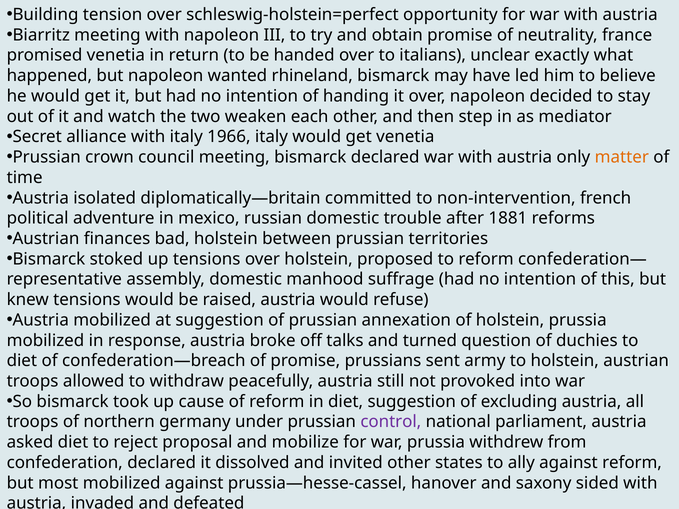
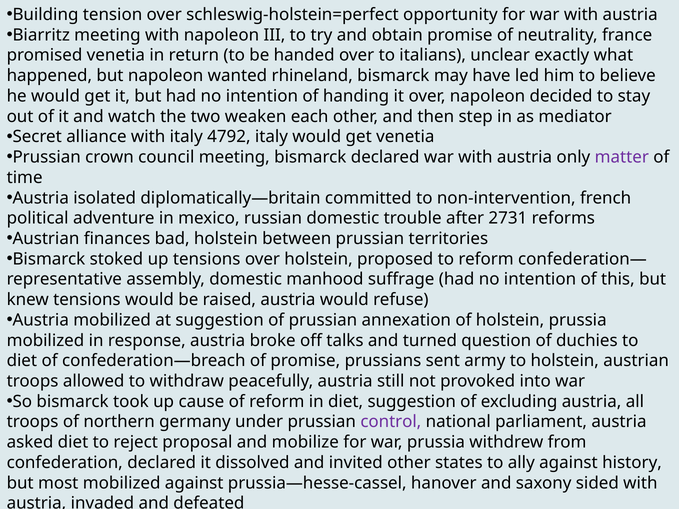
1966: 1966 -> 4792 (229, 137)
matter colour: orange -> purple (622, 157)
1881: 1881 -> 2731 (508, 218)
against reform: reform -> history (632, 463)
